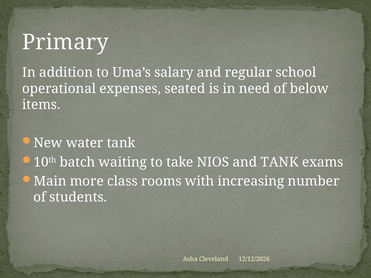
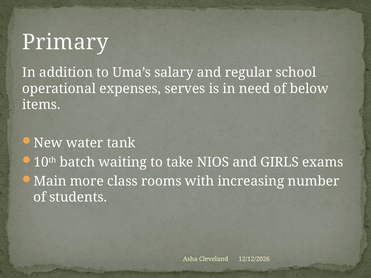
seated: seated -> serves (185, 89)
and TANK: TANK -> GIRLS (280, 162)
